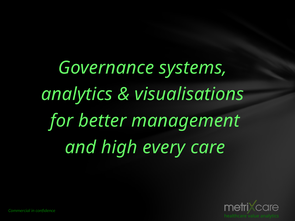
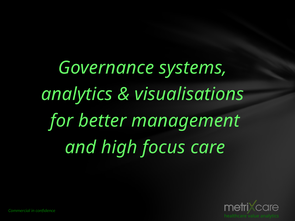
every: every -> focus (164, 147)
